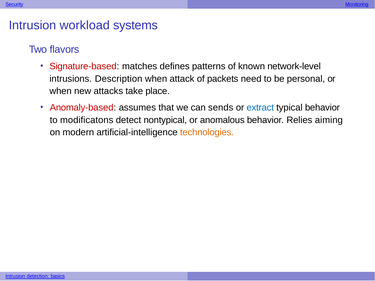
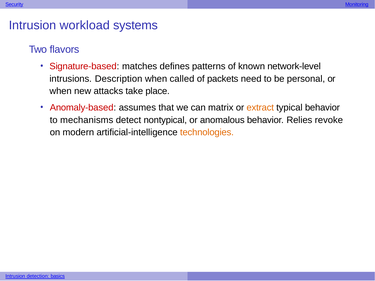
attack: attack -> called (182, 79)
sends: sends -> matrix (221, 108)
extract colour: blue -> orange (260, 108)
modificatons: modificatons -> mechanisms (87, 120)
aiming: aiming -> revoke (329, 120)
